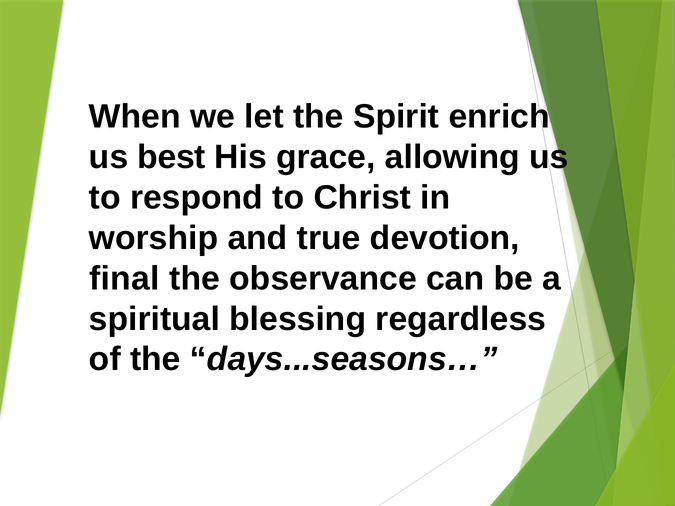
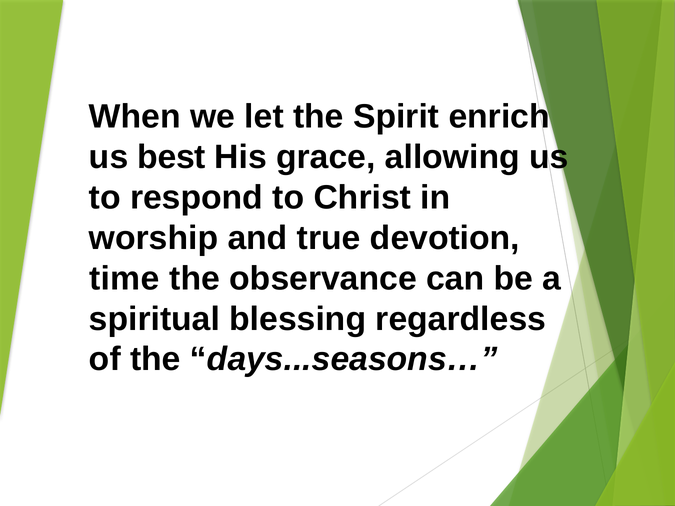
final: final -> time (124, 279)
